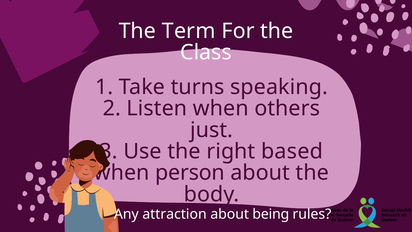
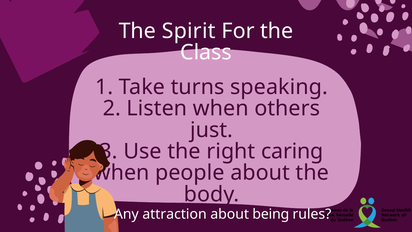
Term: Term -> Spirit (189, 31)
based: based -> caring (292, 151)
person: person -> people (190, 173)
